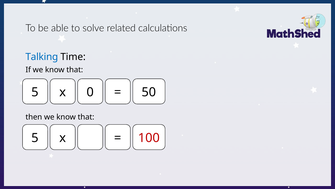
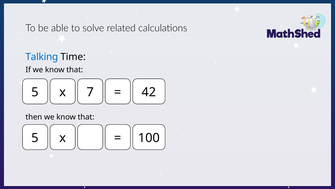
0: 0 -> 7 (90, 92)
50: 50 -> 42 (149, 92)
100 colour: red -> black (149, 138)
